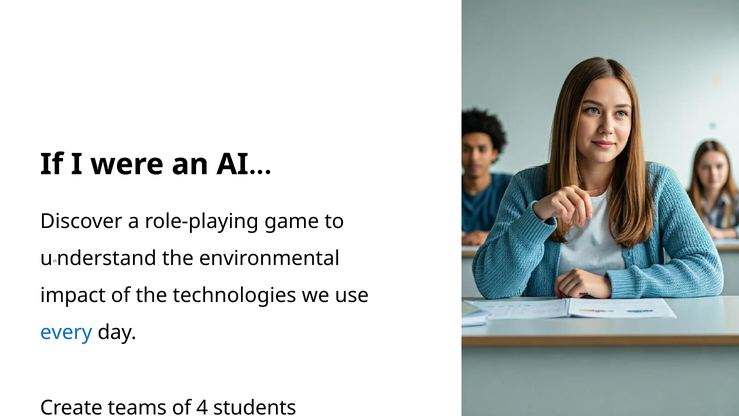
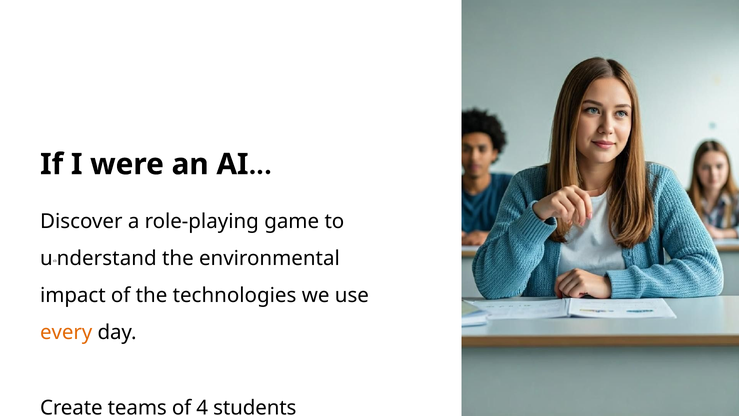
every colour: blue -> orange (66, 332)
